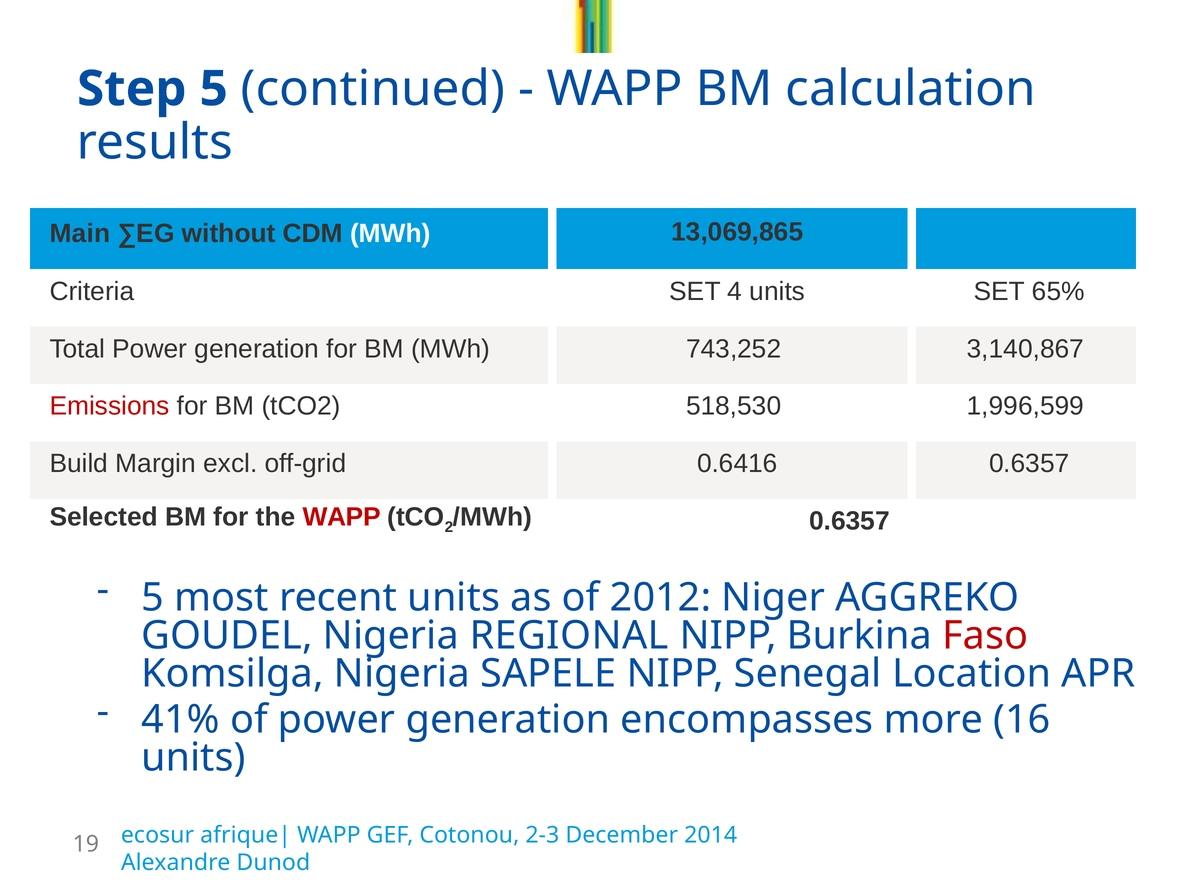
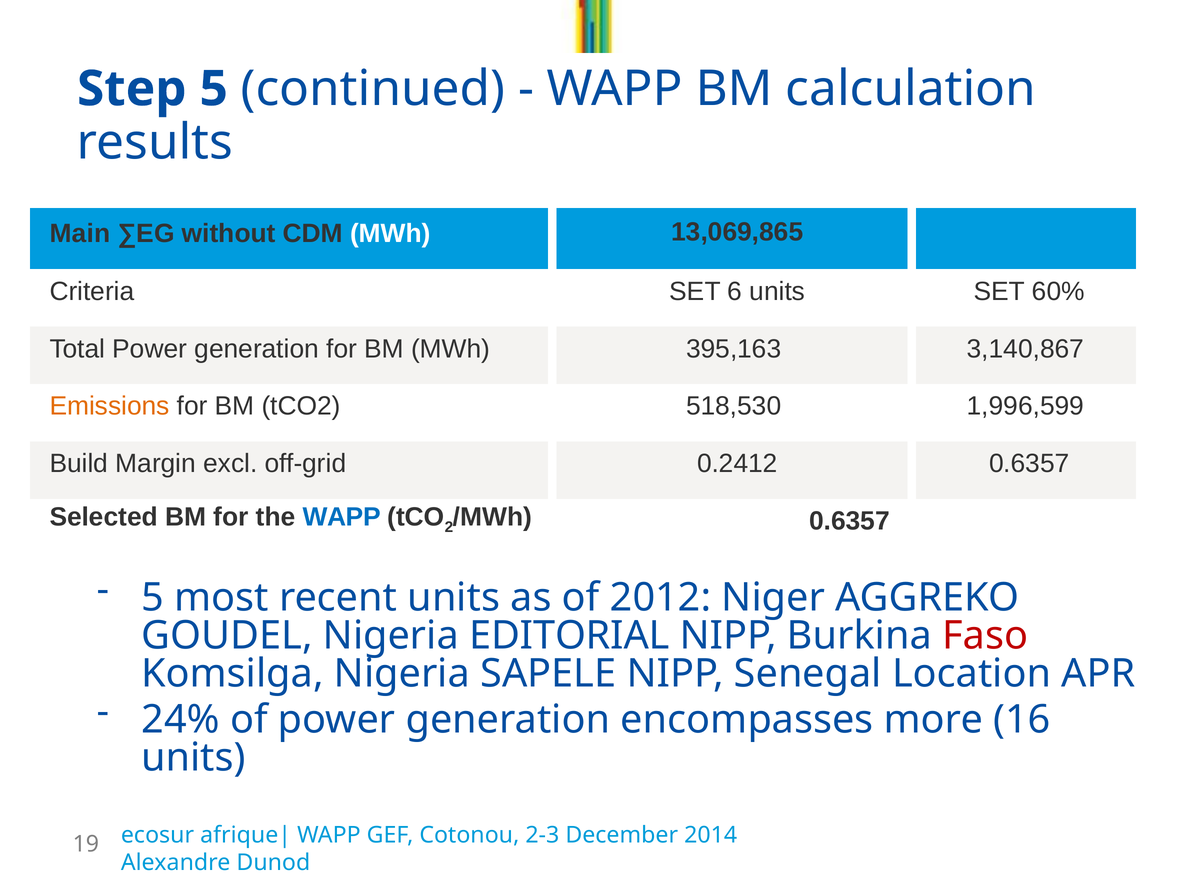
4: 4 -> 6 (735, 292)
65%: 65% -> 60% (1058, 292)
743,252: 743,252 -> 395,163 (734, 349)
Emissions colour: red -> orange (110, 406)
0.6416: 0.6416 -> 0.2412 (737, 464)
WAPP colour: red -> blue (342, 517)
REGIONAL: REGIONAL -> EDITORIAL (569, 636)
41%: 41% -> 24% (181, 720)
